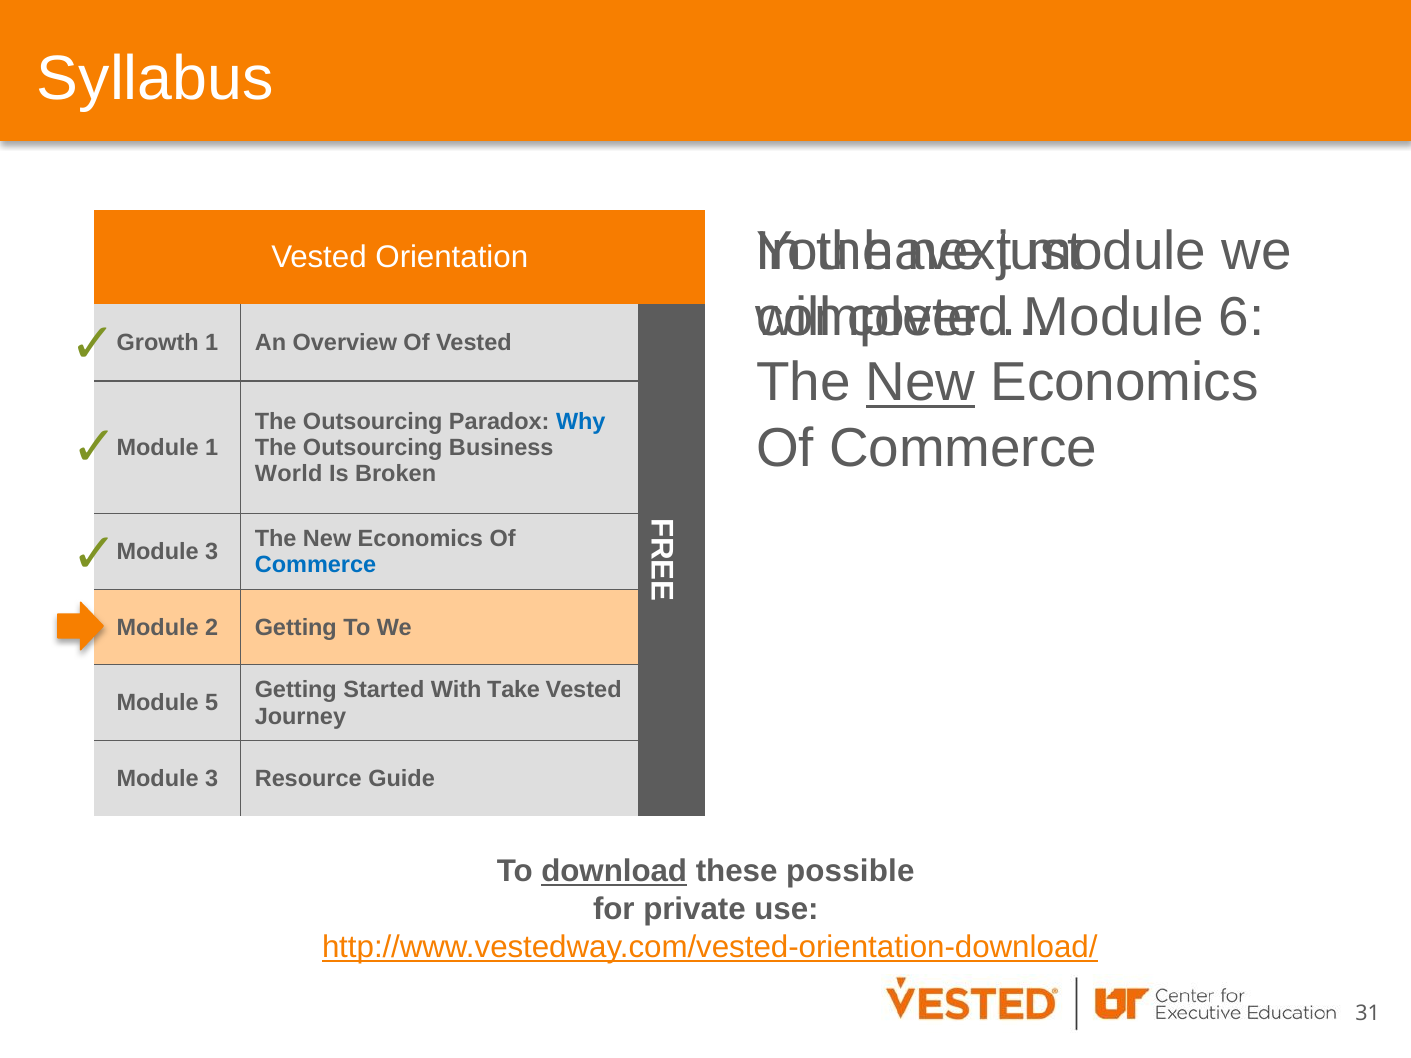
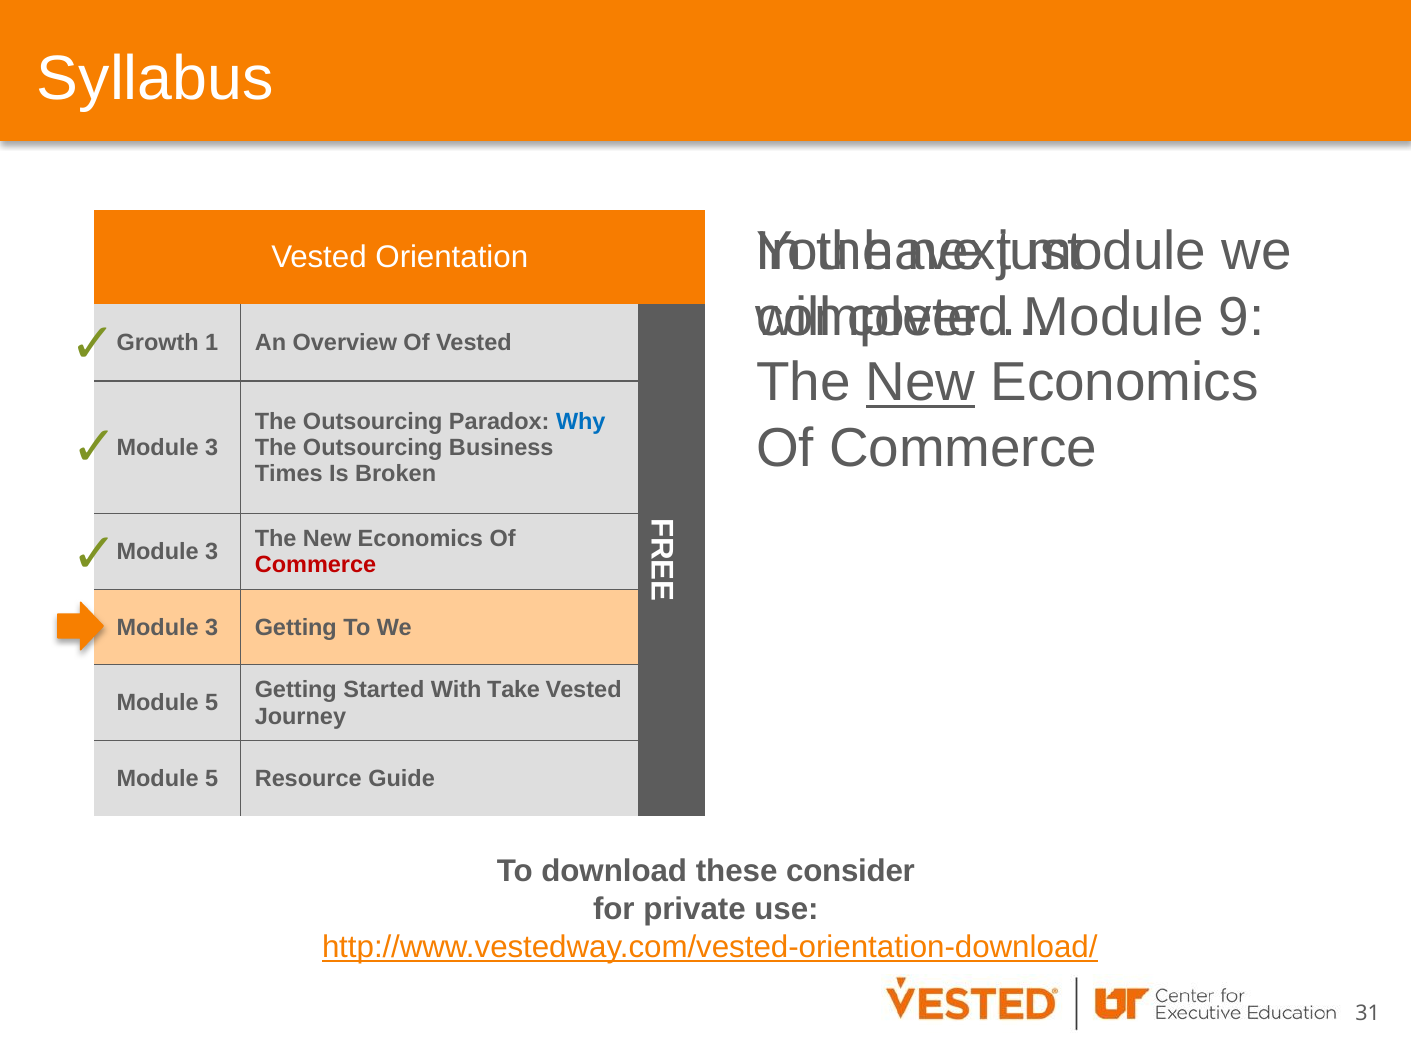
6: 6 -> 9 (1242, 317)
1: 1 -> 3 (212, 448)
World: World -> Times (289, 474)
Commerce colour: blue -> red (316, 565)
2: 2 -> 3 (212, 628)
3: 3 -> 5 (212, 779)
download underline: present -> none (614, 872)
possible: possible -> consider (851, 872)
